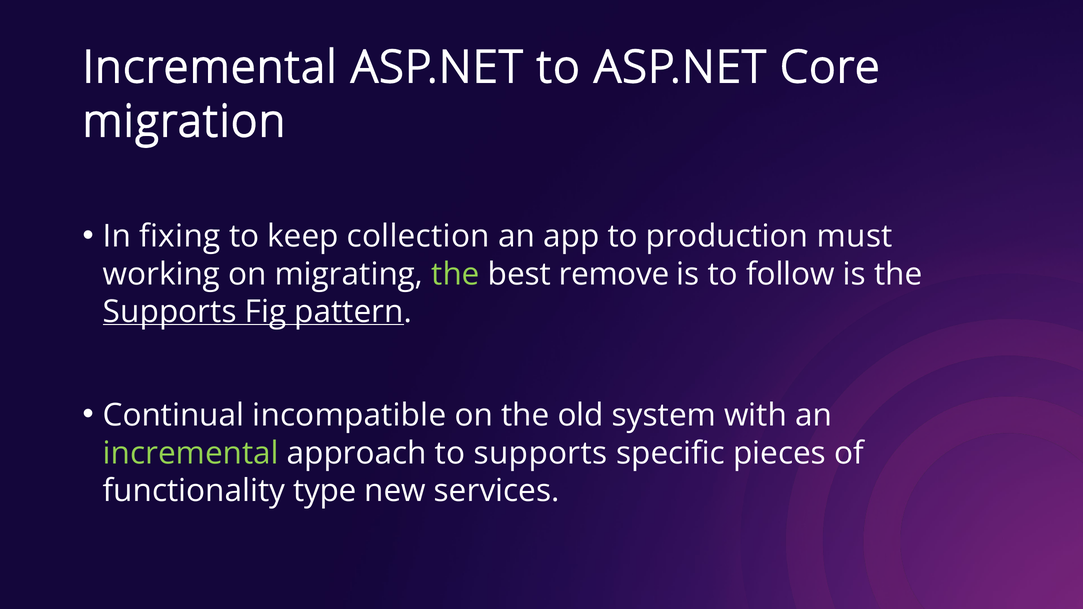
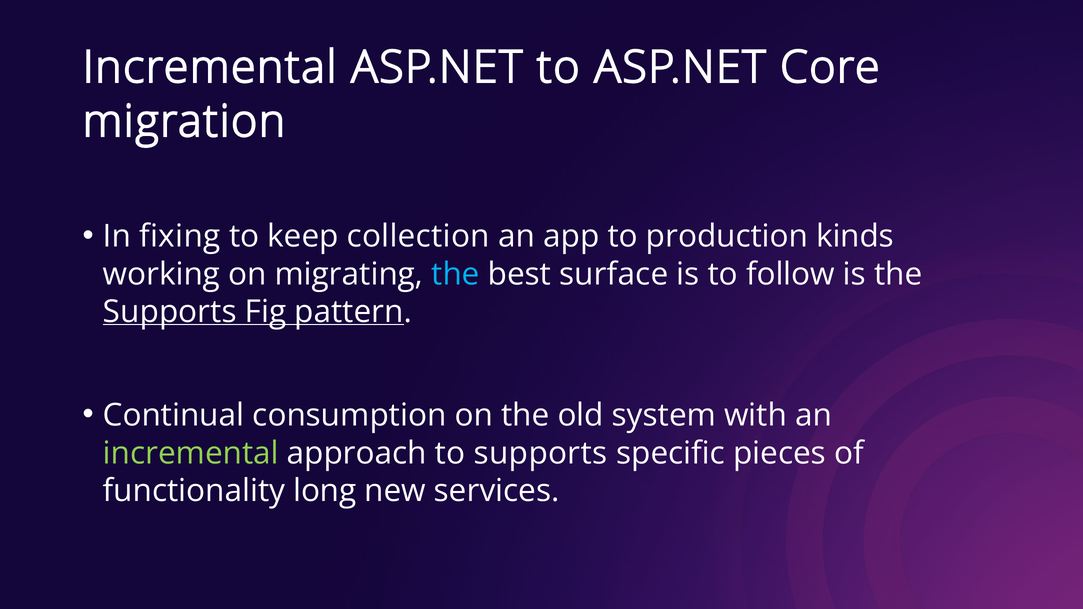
must: must -> kinds (855, 236)
the colour: light green -> light blue (455, 274)
remove: remove -> surface (614, 274)
incompatible: incompatible -> consumption (349, 415)
type: type -> long (325, 491)
